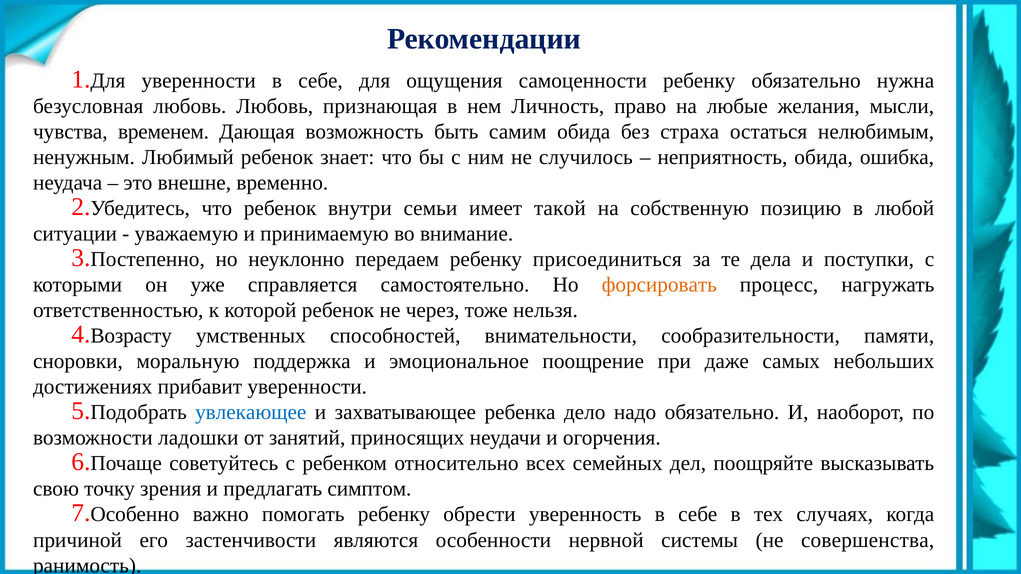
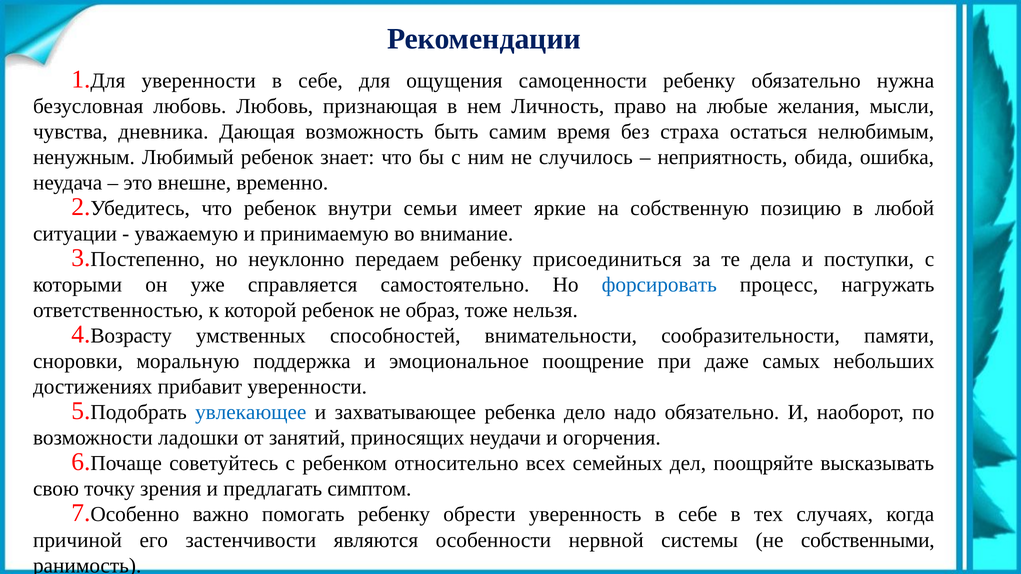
временем: временем -> дневника (163, 132)
самим обида: обида -> время (584, 132)
такой: такой -> яркие (560, 208)
форсировать colour: orange -> blue (659, 285)
через: через -> образ (433, 310)
совершенства: совершенства -> собственными (868, 540)
